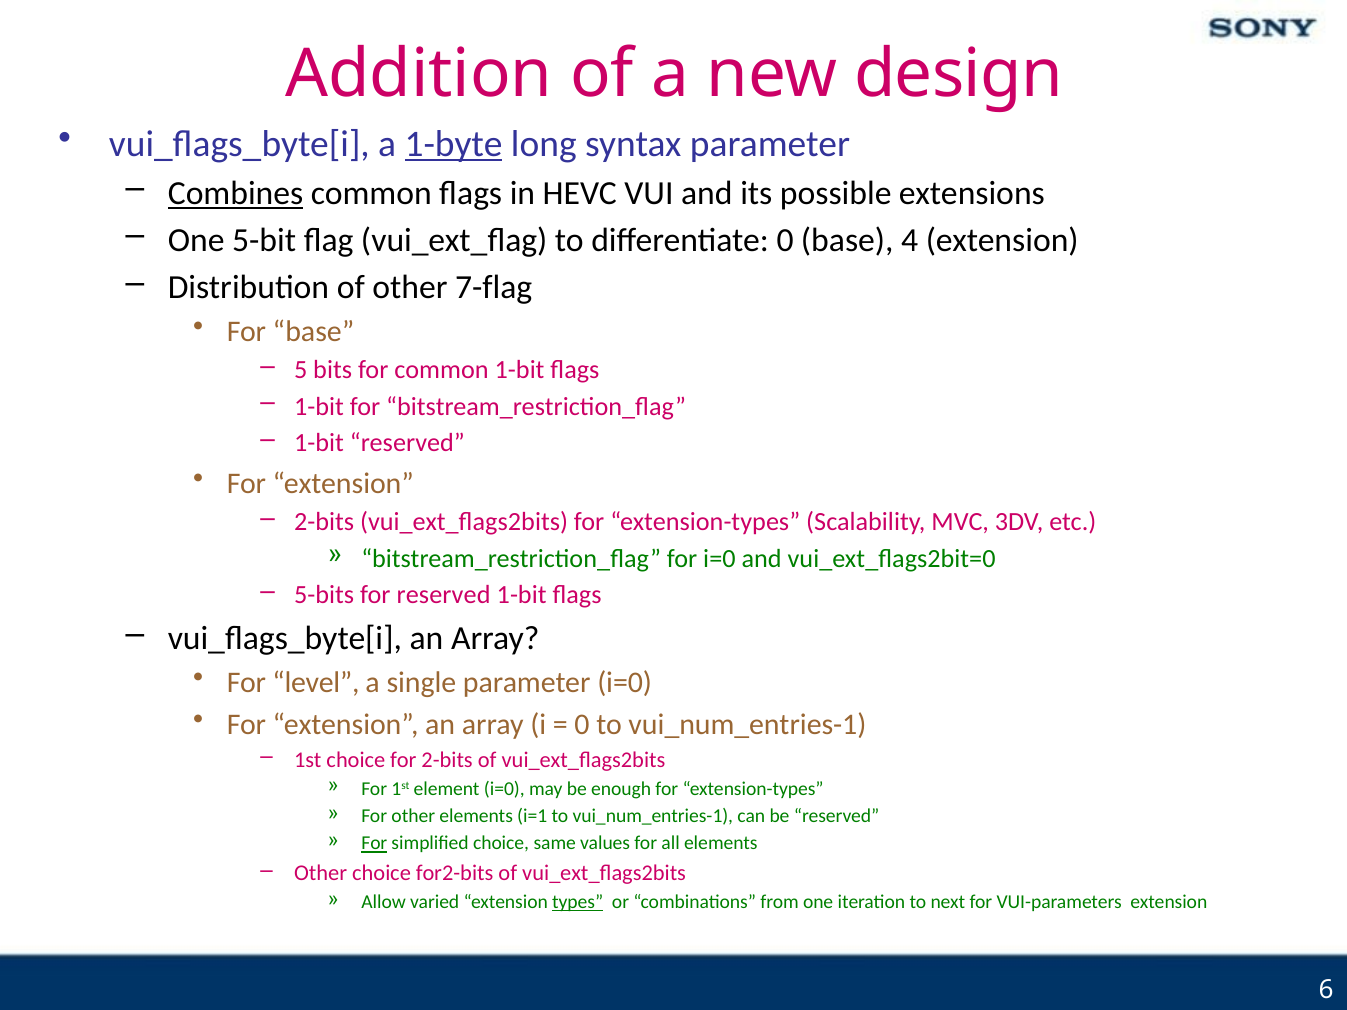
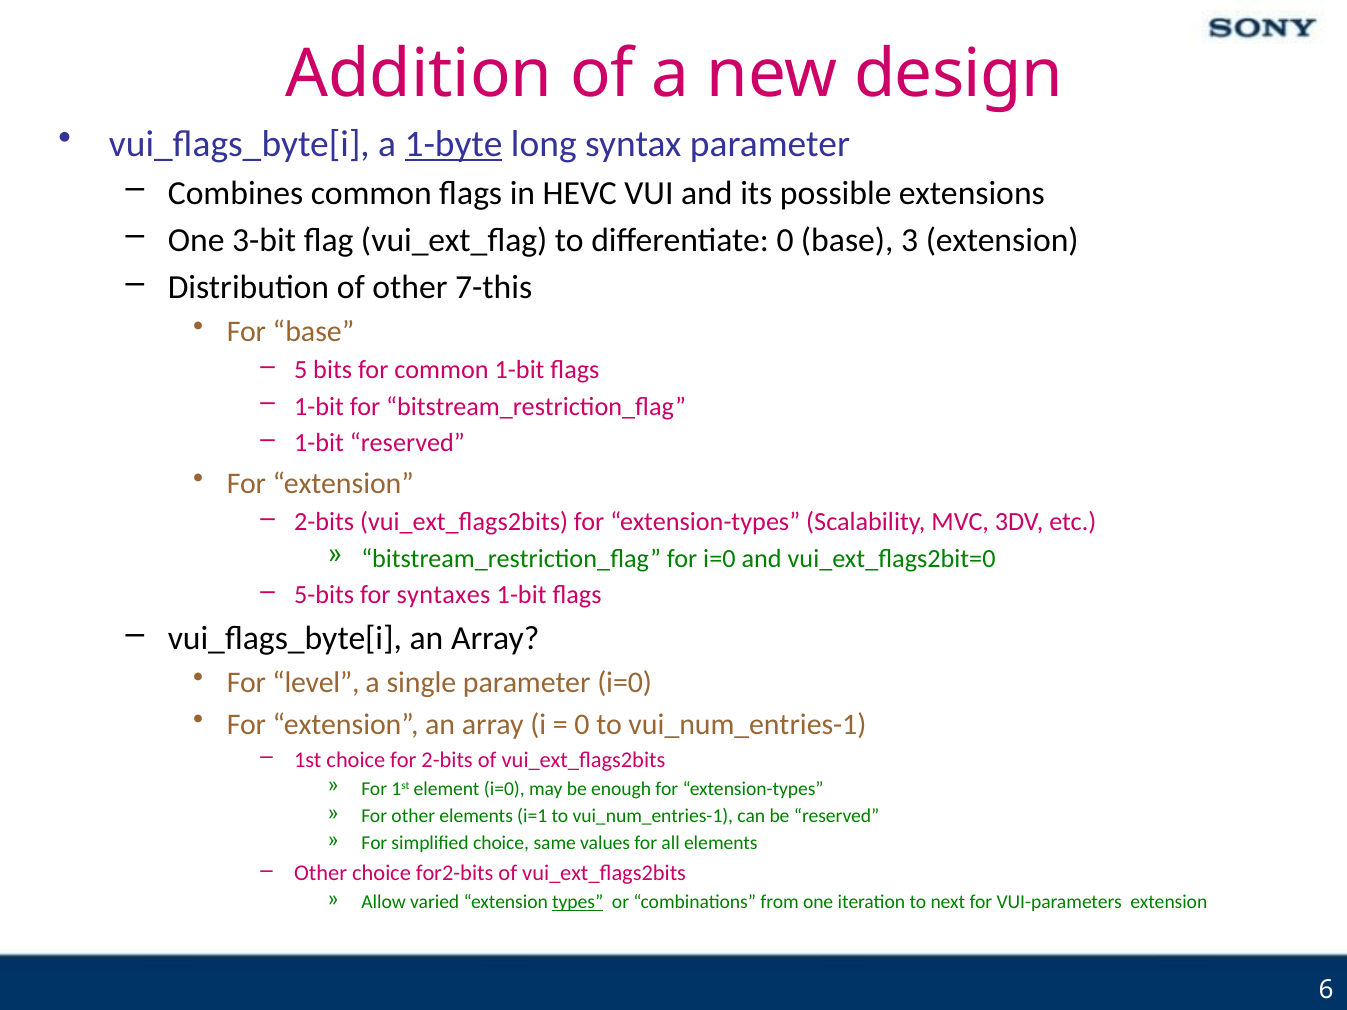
Combines underline: present -> none (236, 193)
5-bit: 5-bit -> 3-bit (264, 240)
4: 4 -> 3 (910, 240)
7-flag: 7-flag -> 7-this (494, 288)
for reserved: reserved -> syntaxes (444, 595)
For underline: present -> none (374, 844)
